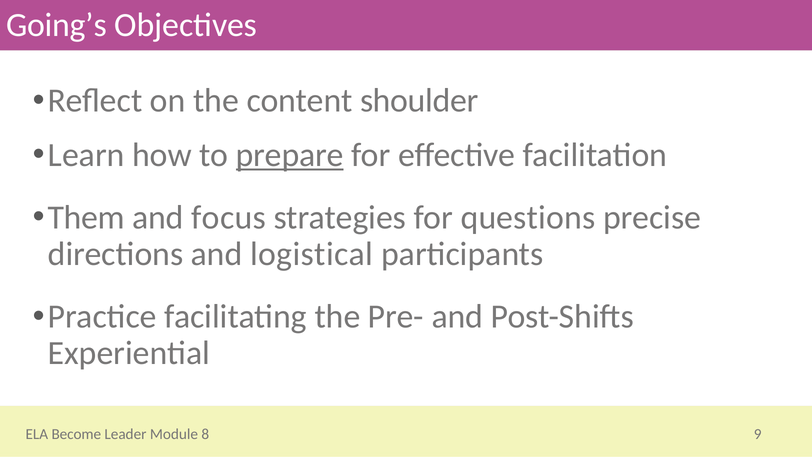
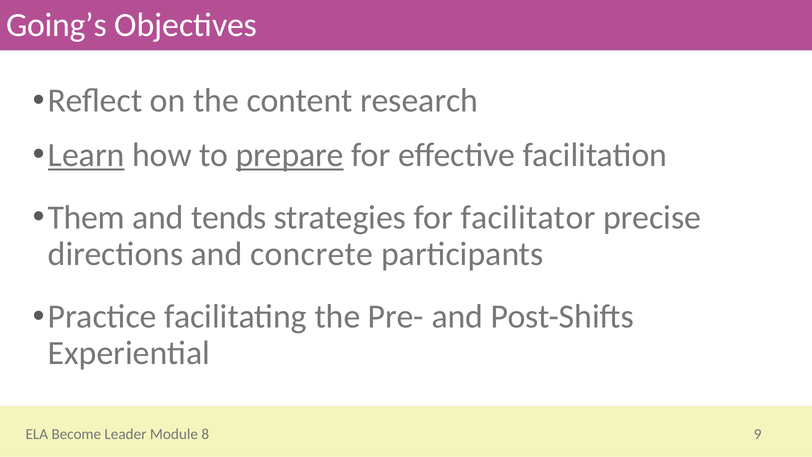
shoulder: shoulder -> research (419, 101)
Learn underline: none -> present (86, 155)
focus: focus -> tends (229, 217)
questions: questions -> facilitator (528, 217)
logistical: logistical -> concrete (312, 254)
